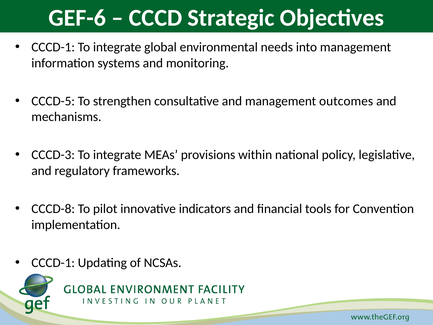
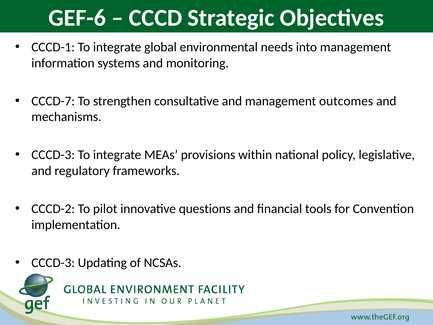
CCCD-5: CCCD-5 -> CCCD-7 (53, 101)
CCCD-8: CCCD-8 -> CCCD-2 (53, 209)
indicators: indicators -> questions (205, 209)
CCCD-1: CCCD-1 -> CCCD-3 (53, 263)
